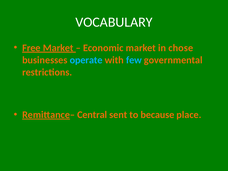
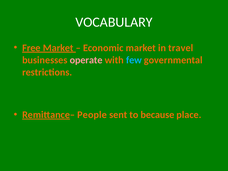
chose: chose -> travel (181, 48)
operate colour: light blue -> pink (86, 60)
Central: Central -> People (92, 115)
